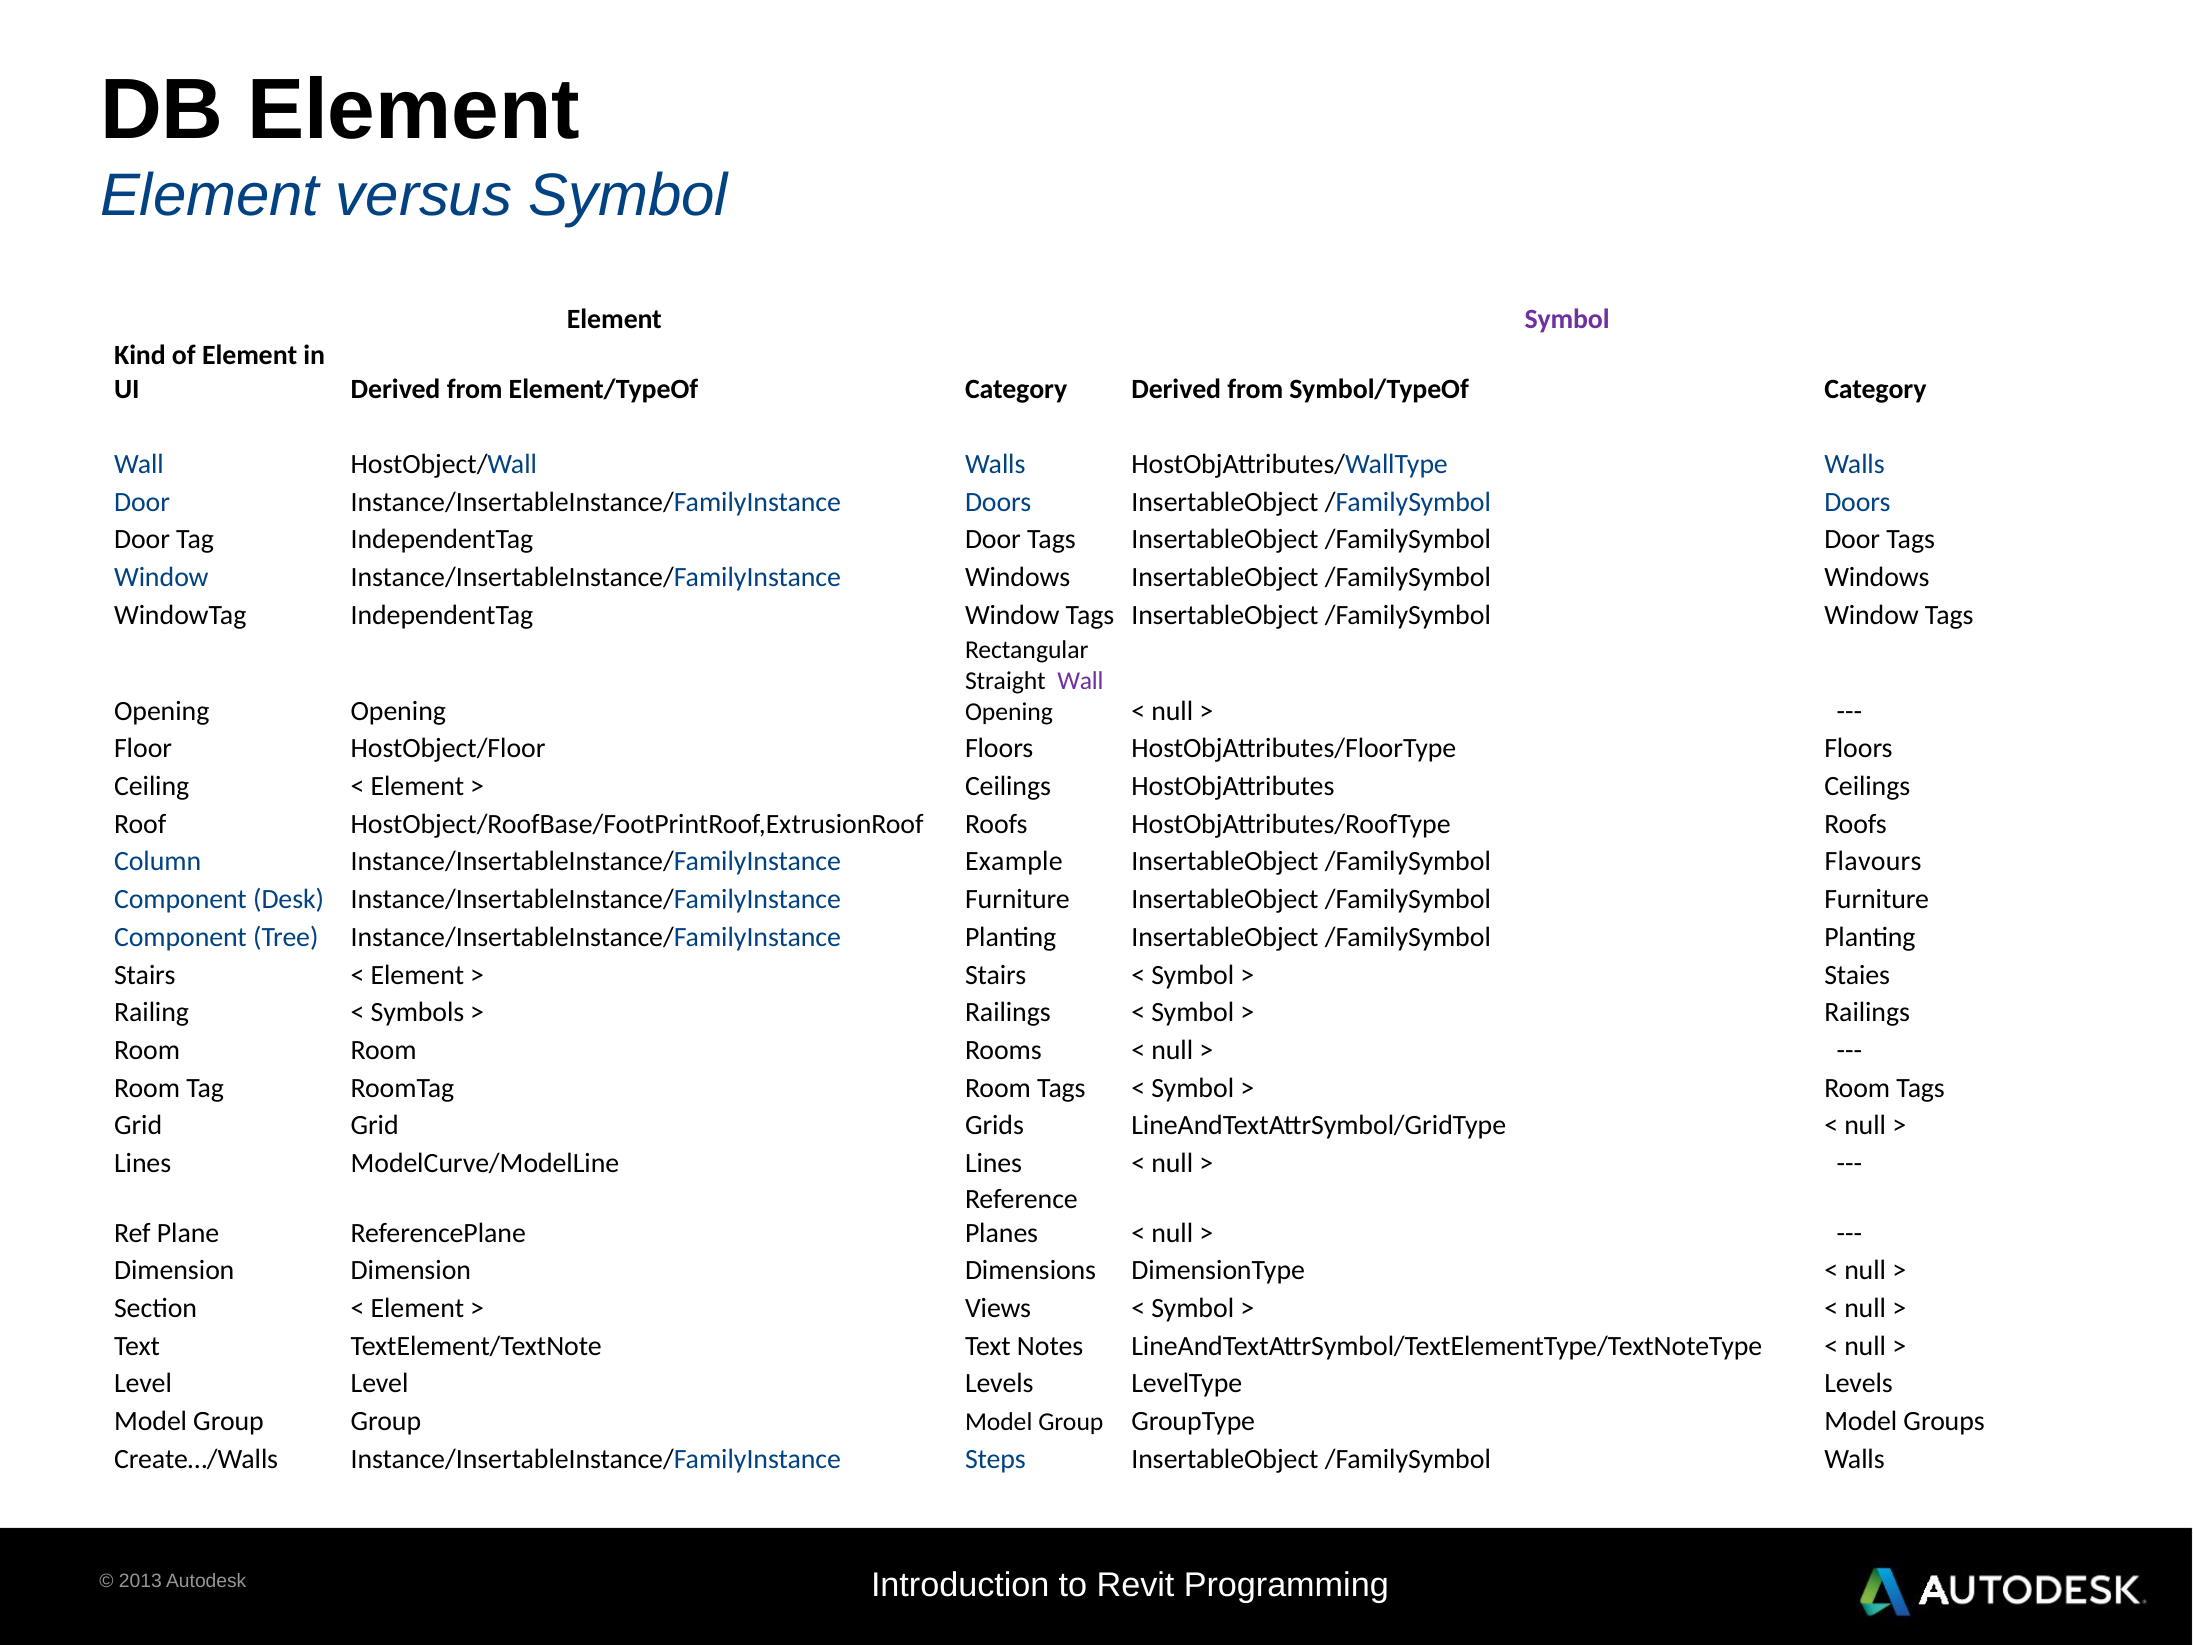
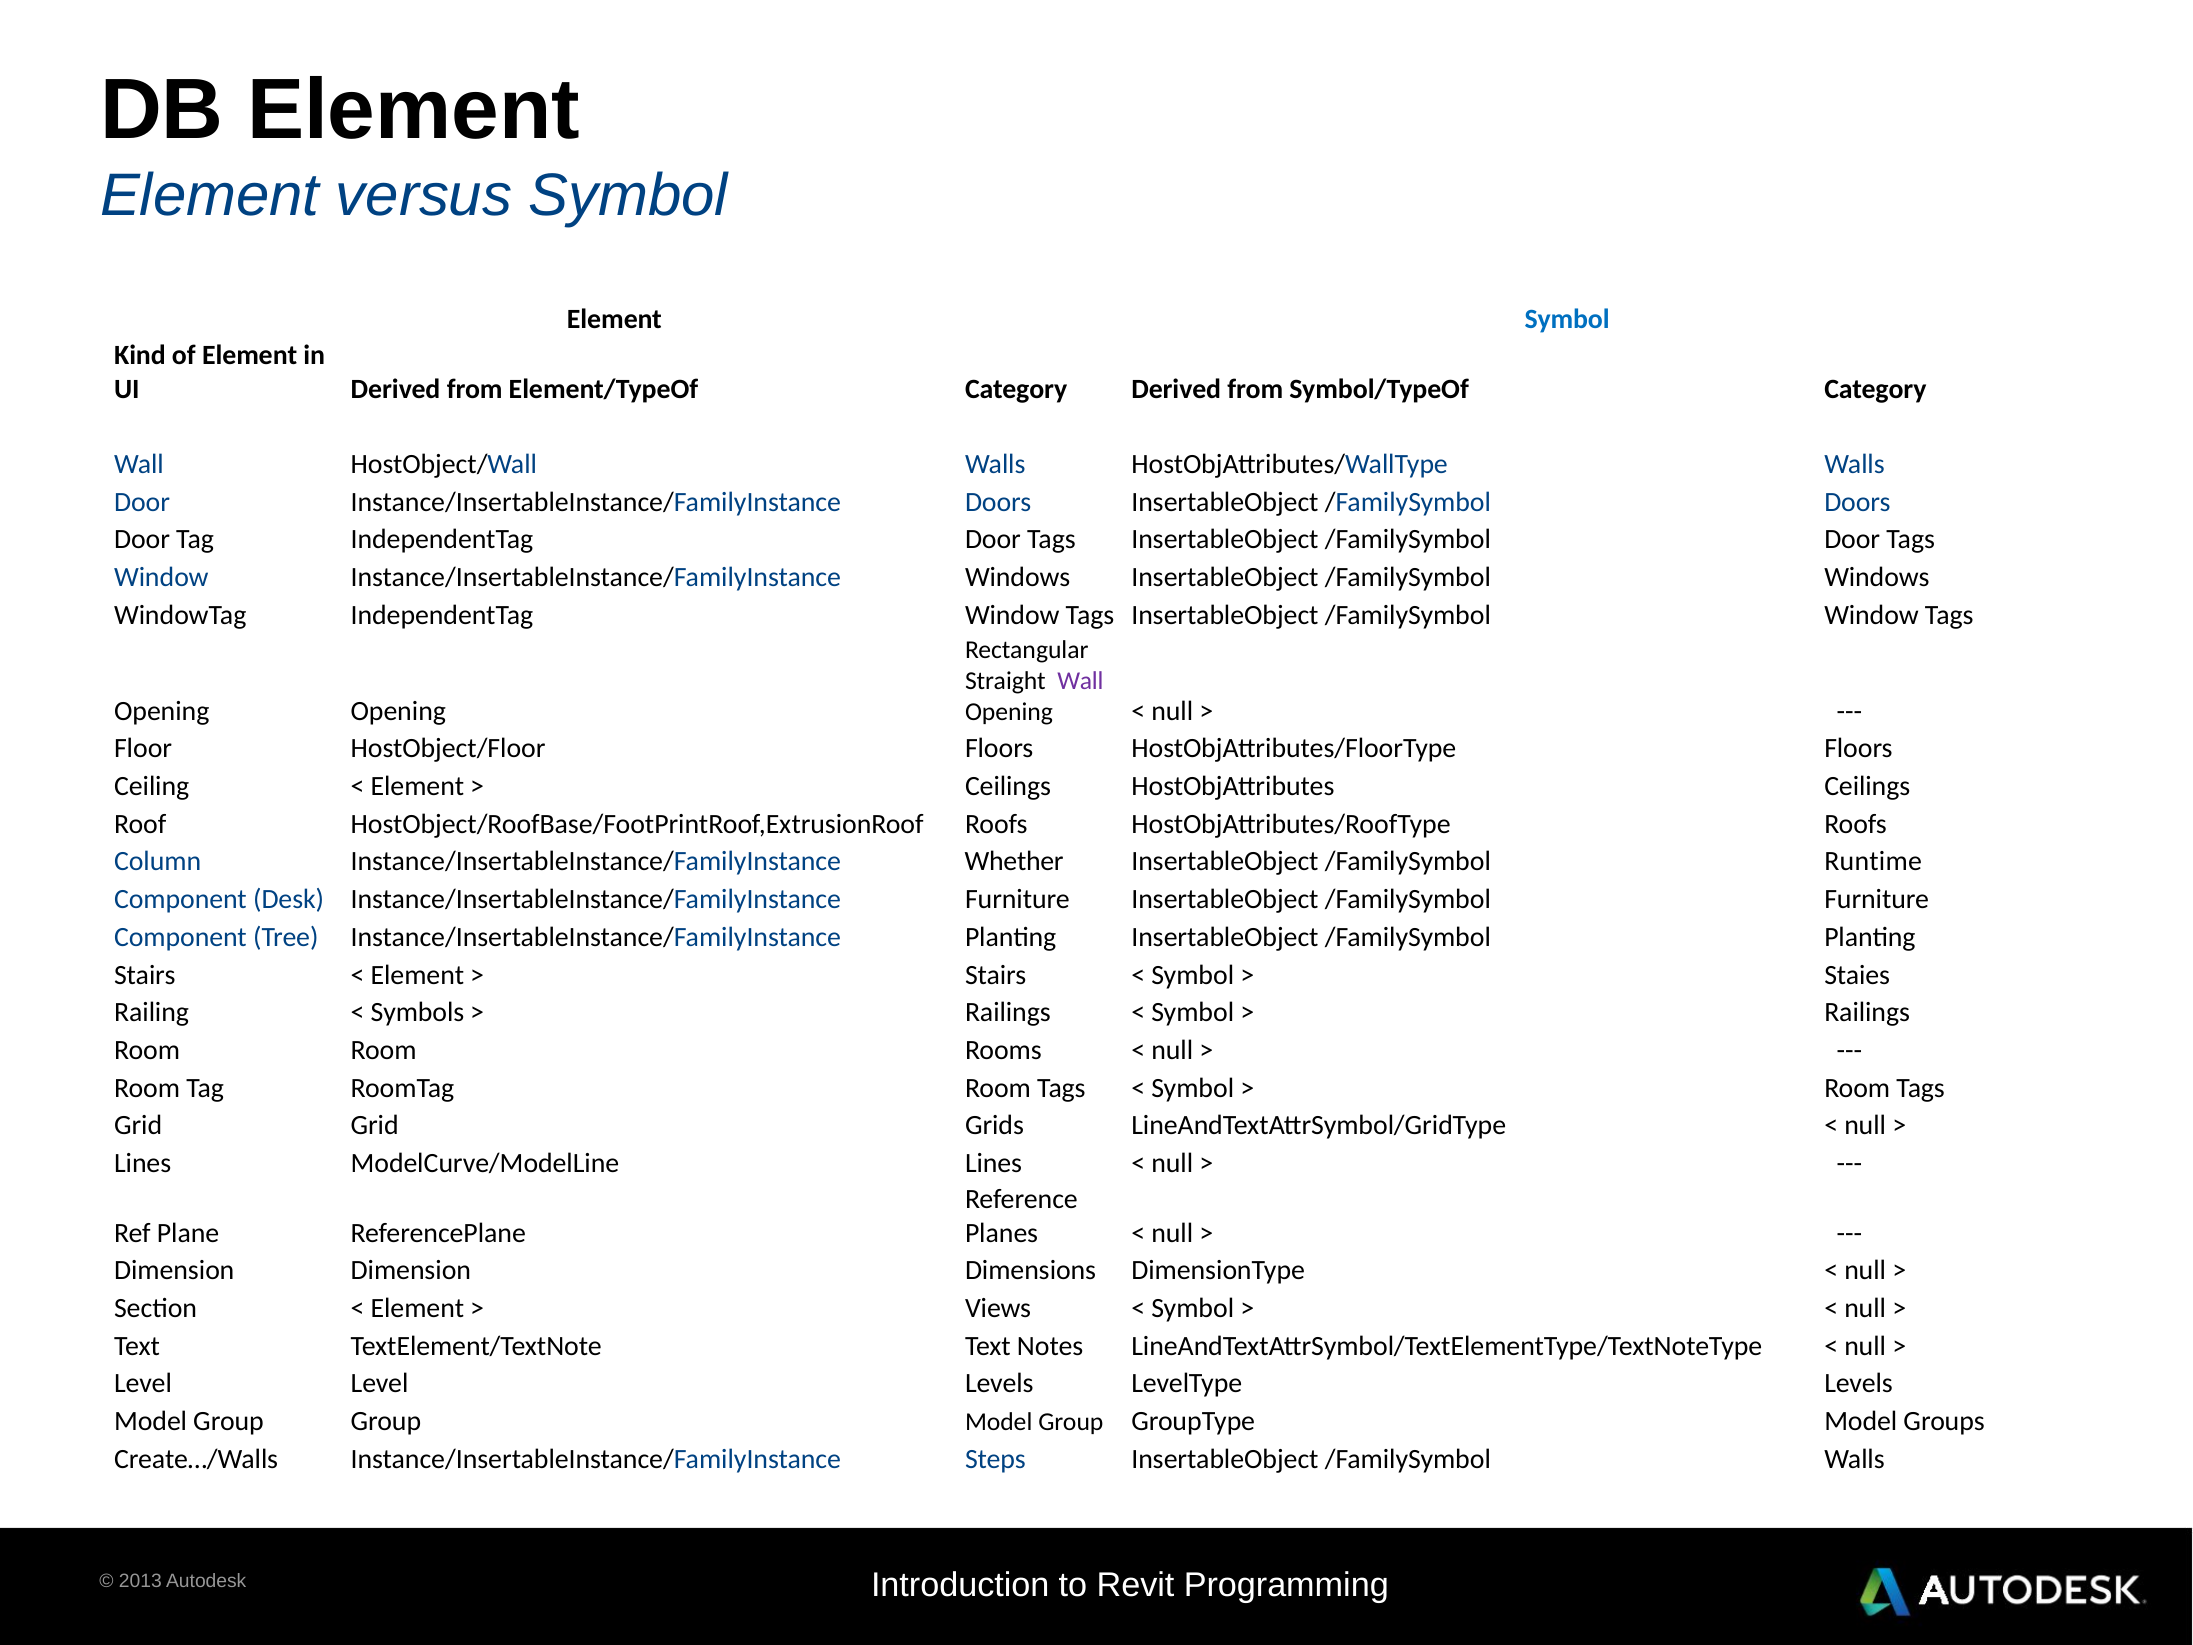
Symbol colour: purple -> blue (1567, 319)
Example: Example -> Whether (1014, 861)
Flavours: Flavours -> Runtime (1873, 861)
